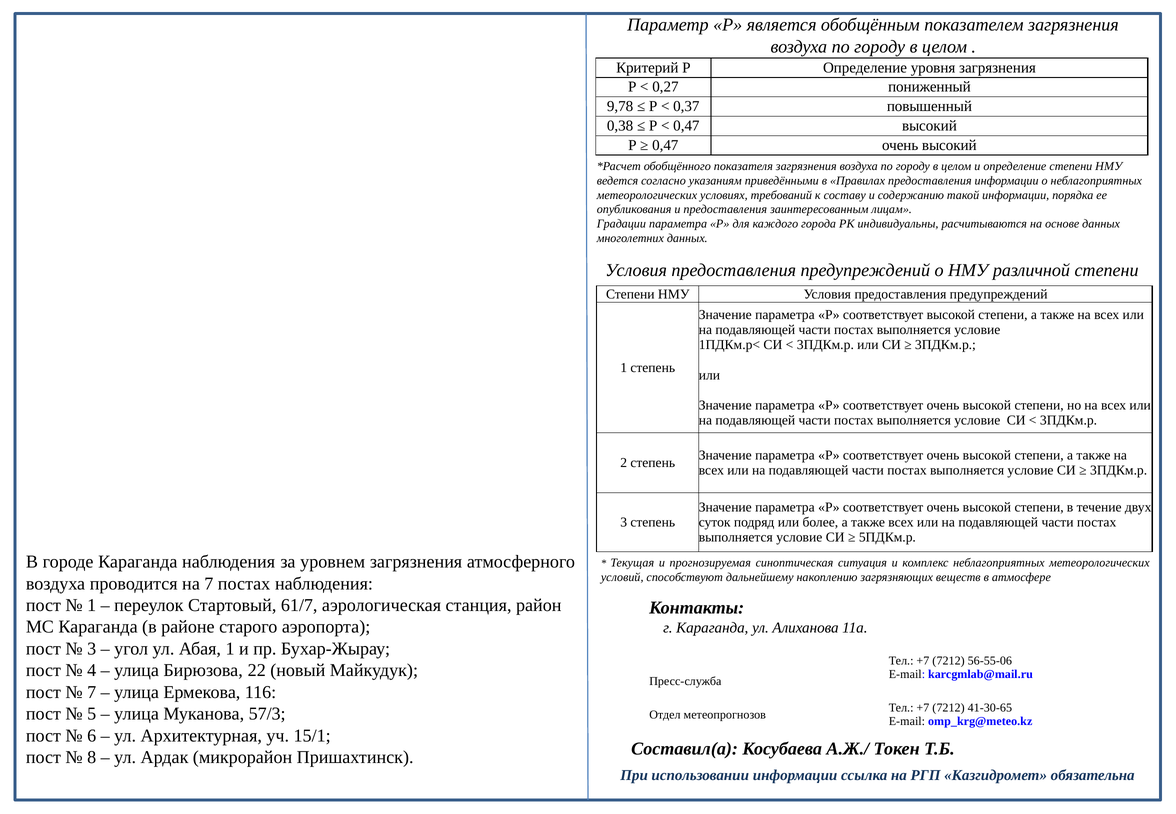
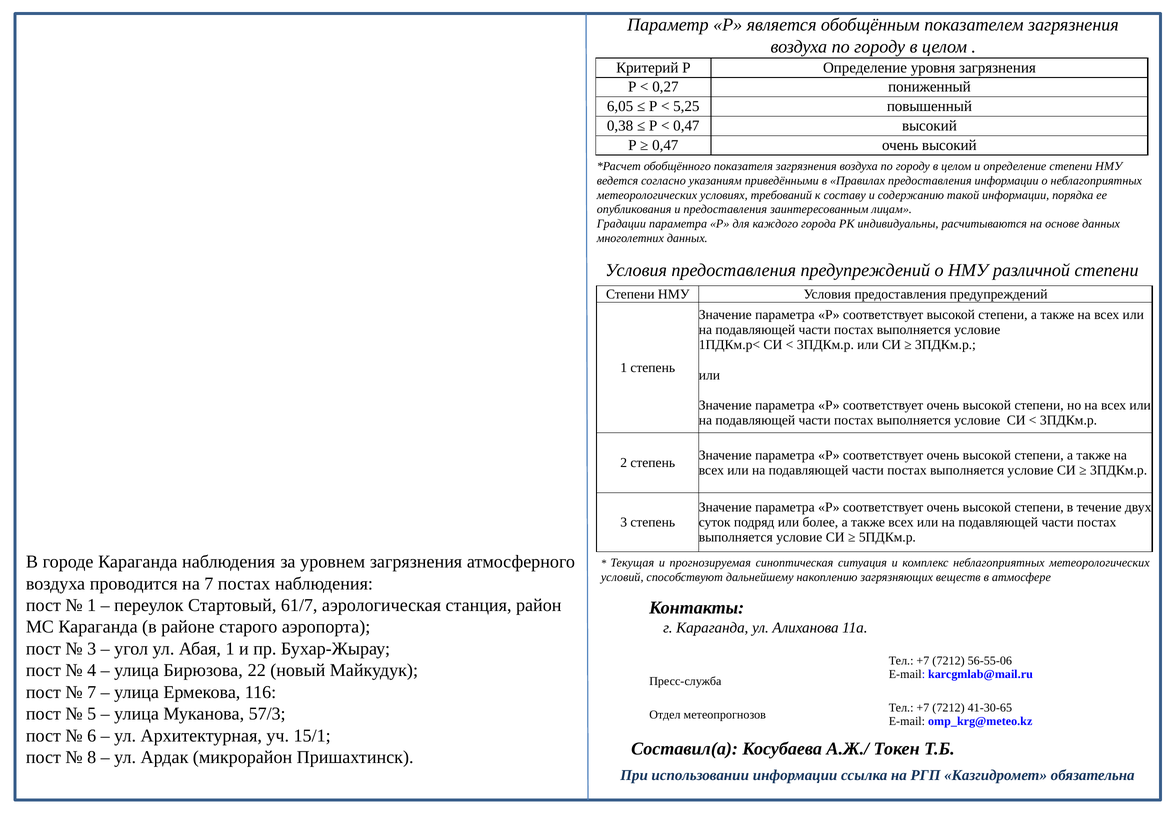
9,78: 9,78 -> 6,05 (620, 106)
0,37: 0,37 -> 5,25 (686, 106)
